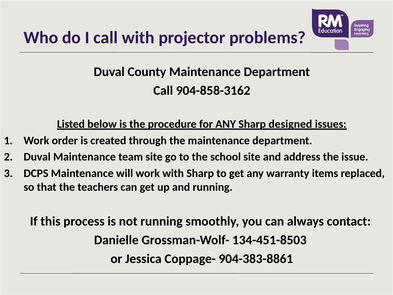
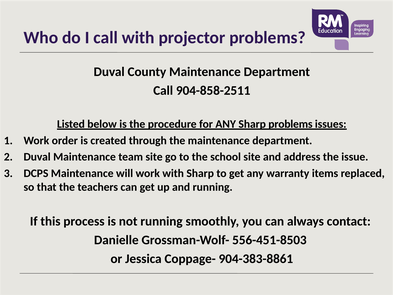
904-858-3162: 904-858-3162 -> 904-858-2511 (213, 90)
Sharp designed: designed -> problems (290, 124)
134-451-8503: 134-451-8503 -> 556-451-8503 (269, 240)
